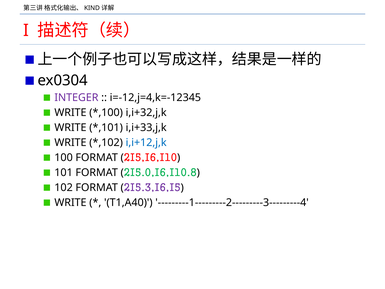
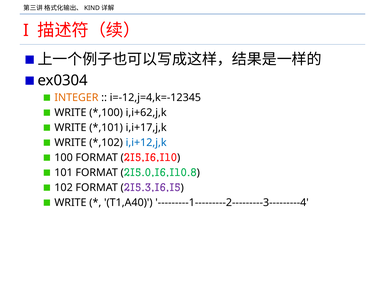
INTEGER colour: purple -> orange (76, 98)
i,i+32,j,k: i,i+32,j,k -> i,i+62,j,k (146, 113)
i,i+33,j,k: i,i+33,j,k -> i,i+17,j,k (146, 127)
